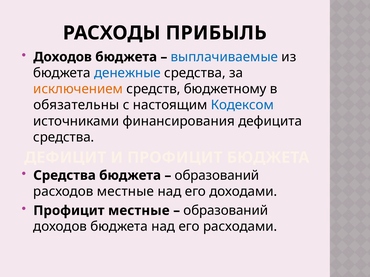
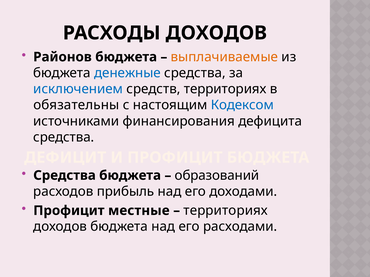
РАСХОДЫ ПРИБЫЛЬ: ПРИБЫЛЬ -> ДОХОДОВ (216, 33)
Доходов: Доходов -> Районов (62, 57)
выплачиваемые colour: blue -> orange (224, 57)
исключением colour: orange -> blue (78, 89)
средств бюджетному: бюджетному -> территориях (225, 89)
расходов местные: местные -> прибыль (126, 192)
образований: образований -> территориях (226, 211)
